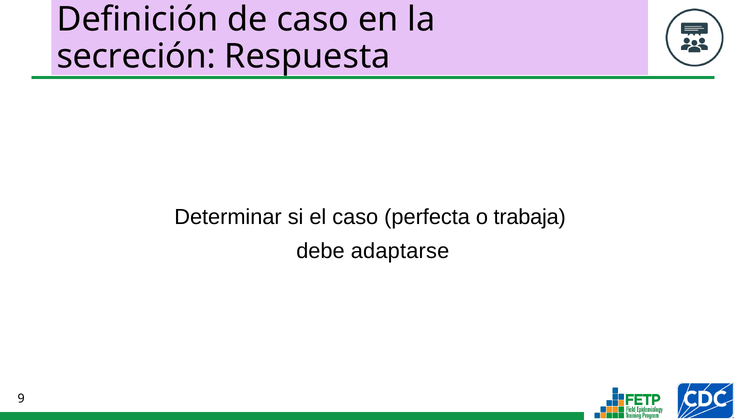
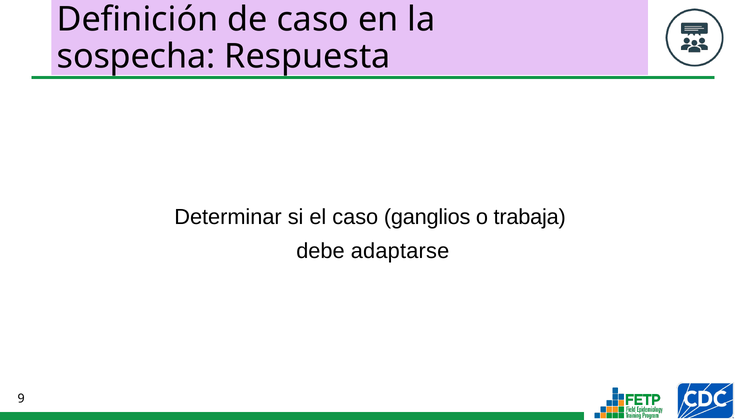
secreción: secreción -> sospecha (136, 57)
perfecta: perfecta -> ganglios (427, 217)
